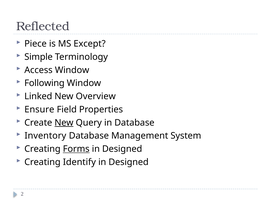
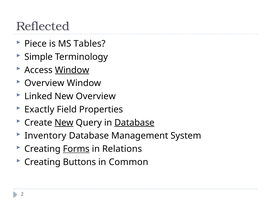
Except: Except -> Tables (90, 44)
Window underline: none -> present (72, 70)
Following: Following -> Overview (44, 83)
Ensure: Ensure -> Exactly (39, 109)
Database underline: none -> present (134, 122)
Designed: Designed -> Relations (122, 148)
Identify: Identify -> Buttons (79, 161)
Designed: Designed -> Common (128, 161)
